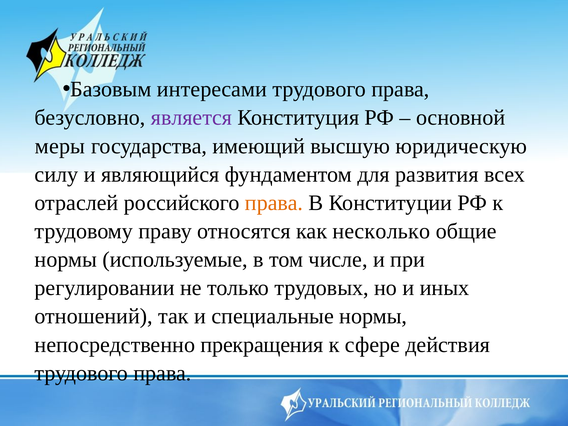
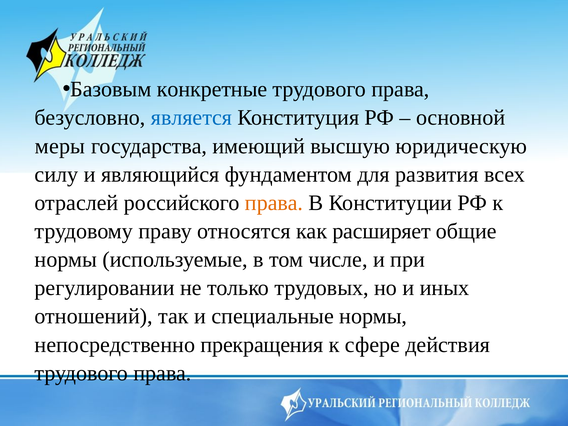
интересами: интересами -> конкретные (212, 89)
является colour: purple -> blue (191, 118)
несколько: несколько -> расширяет (382, 231)
